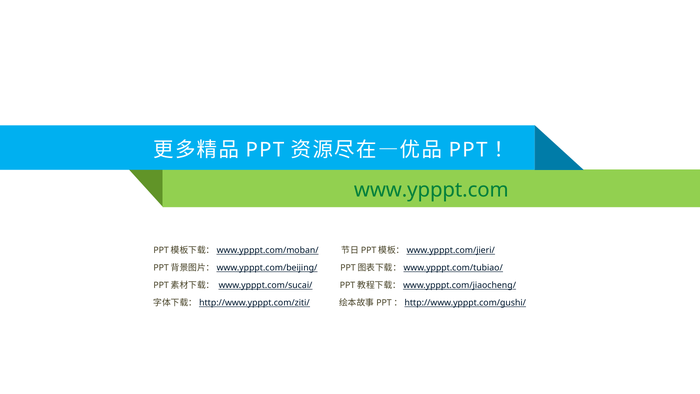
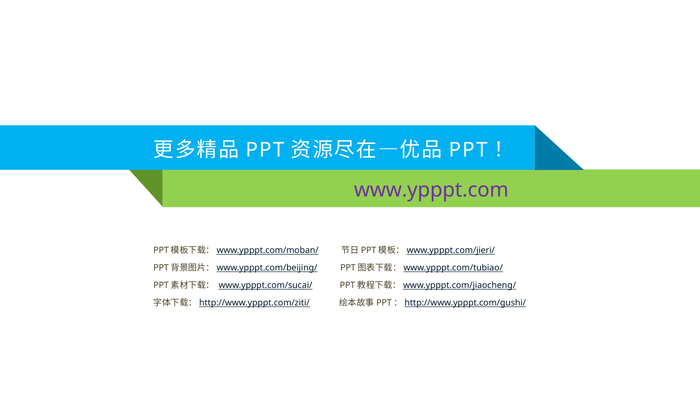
www.ypppt.com colour: green -> purple (431, 190)
